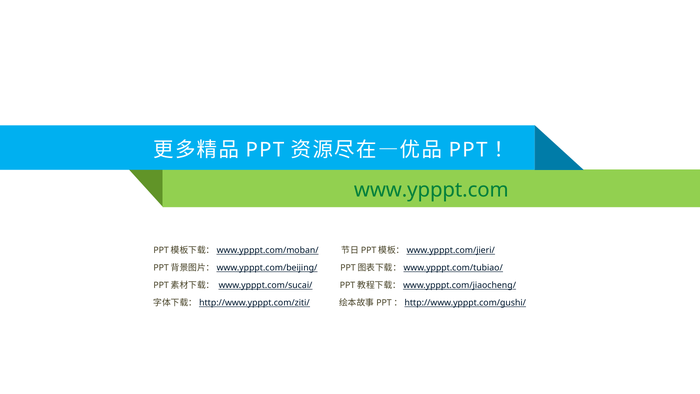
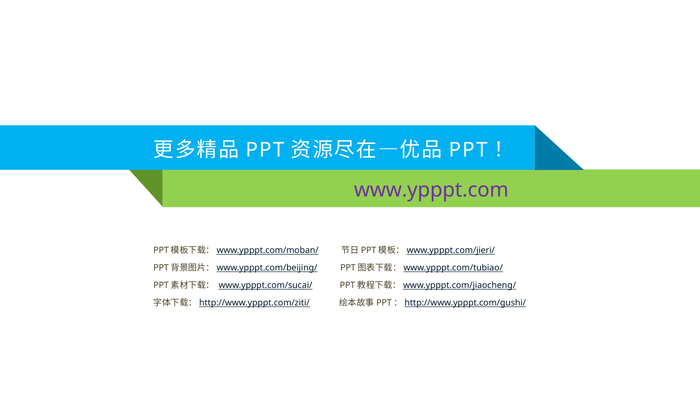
www.ypppt.com colour: green -> purple (431, 190)
